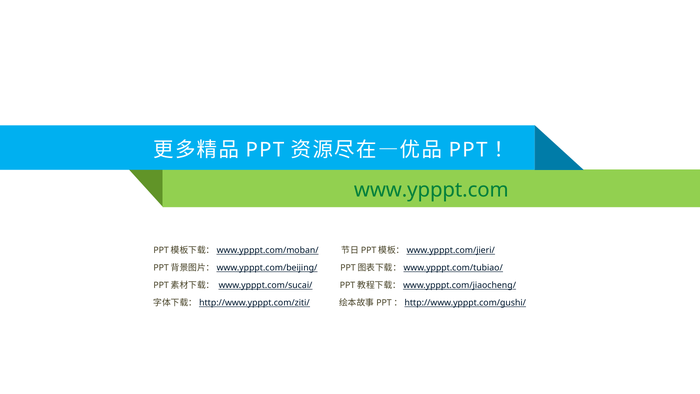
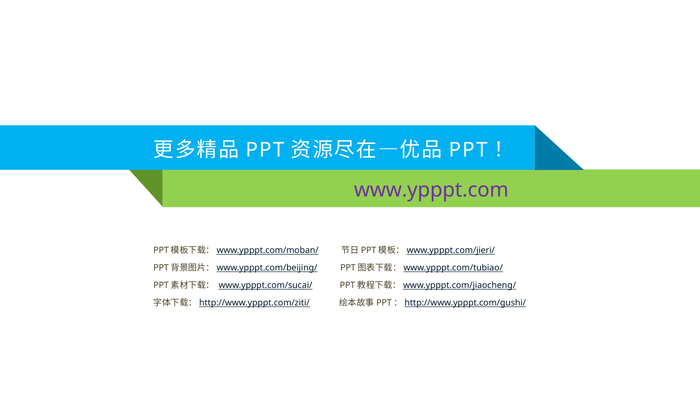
www.ypppt.com colour: green -> purple (431, 190)
